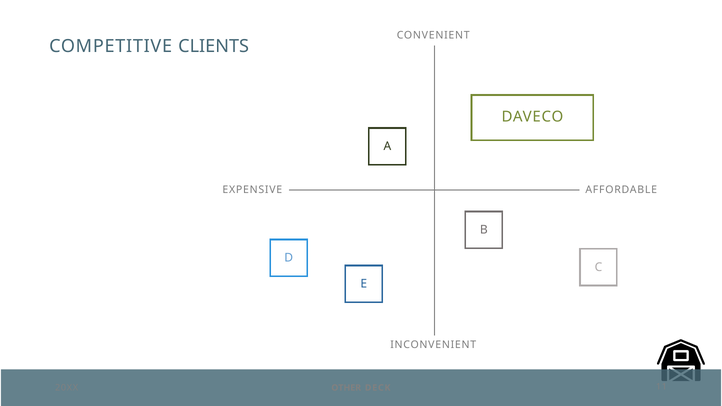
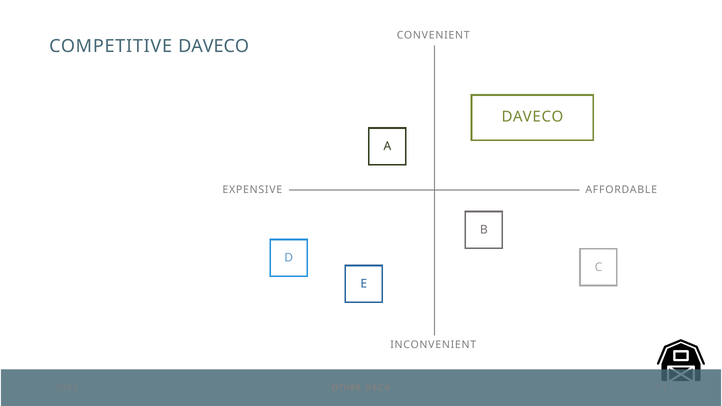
COMPETITIVE CLIENTS: CLIENTS -> DAVECO (214, 46)
